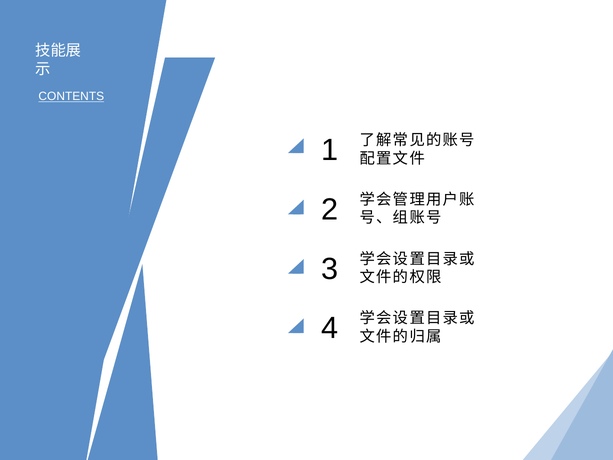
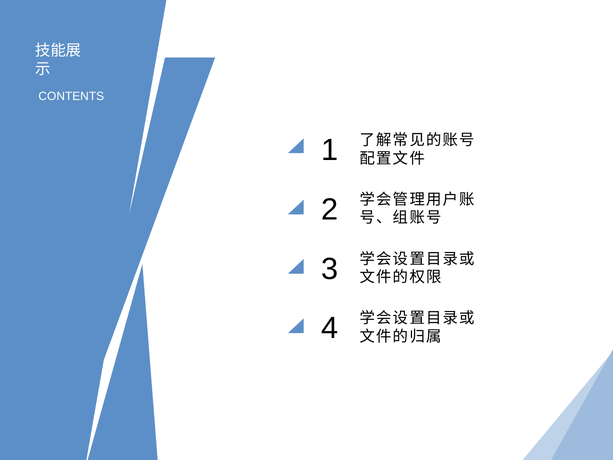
CONTENTS underline: present -> none (71, 96)
